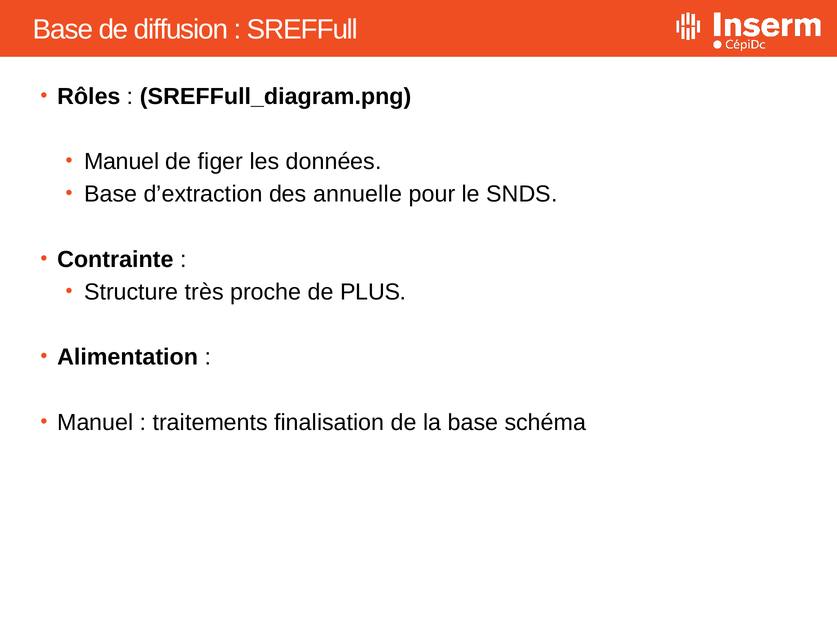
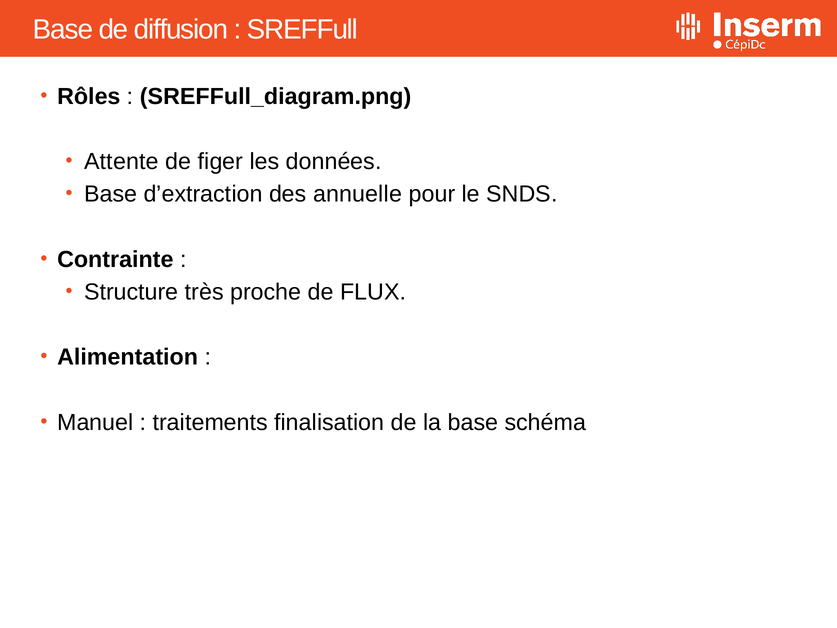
Manuel: Manuel -> Attente (121, 162)
PLUS: PLUS -> FLUX (373, 292)
